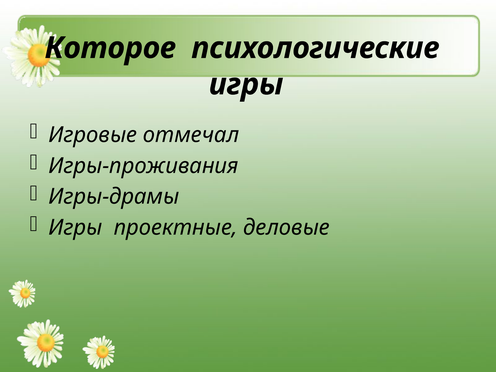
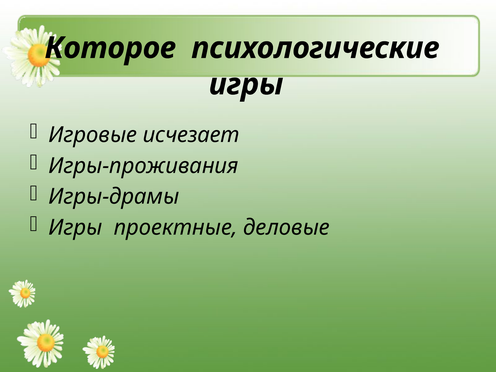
отмечал: отмечал -> исчезает (191, 135)
